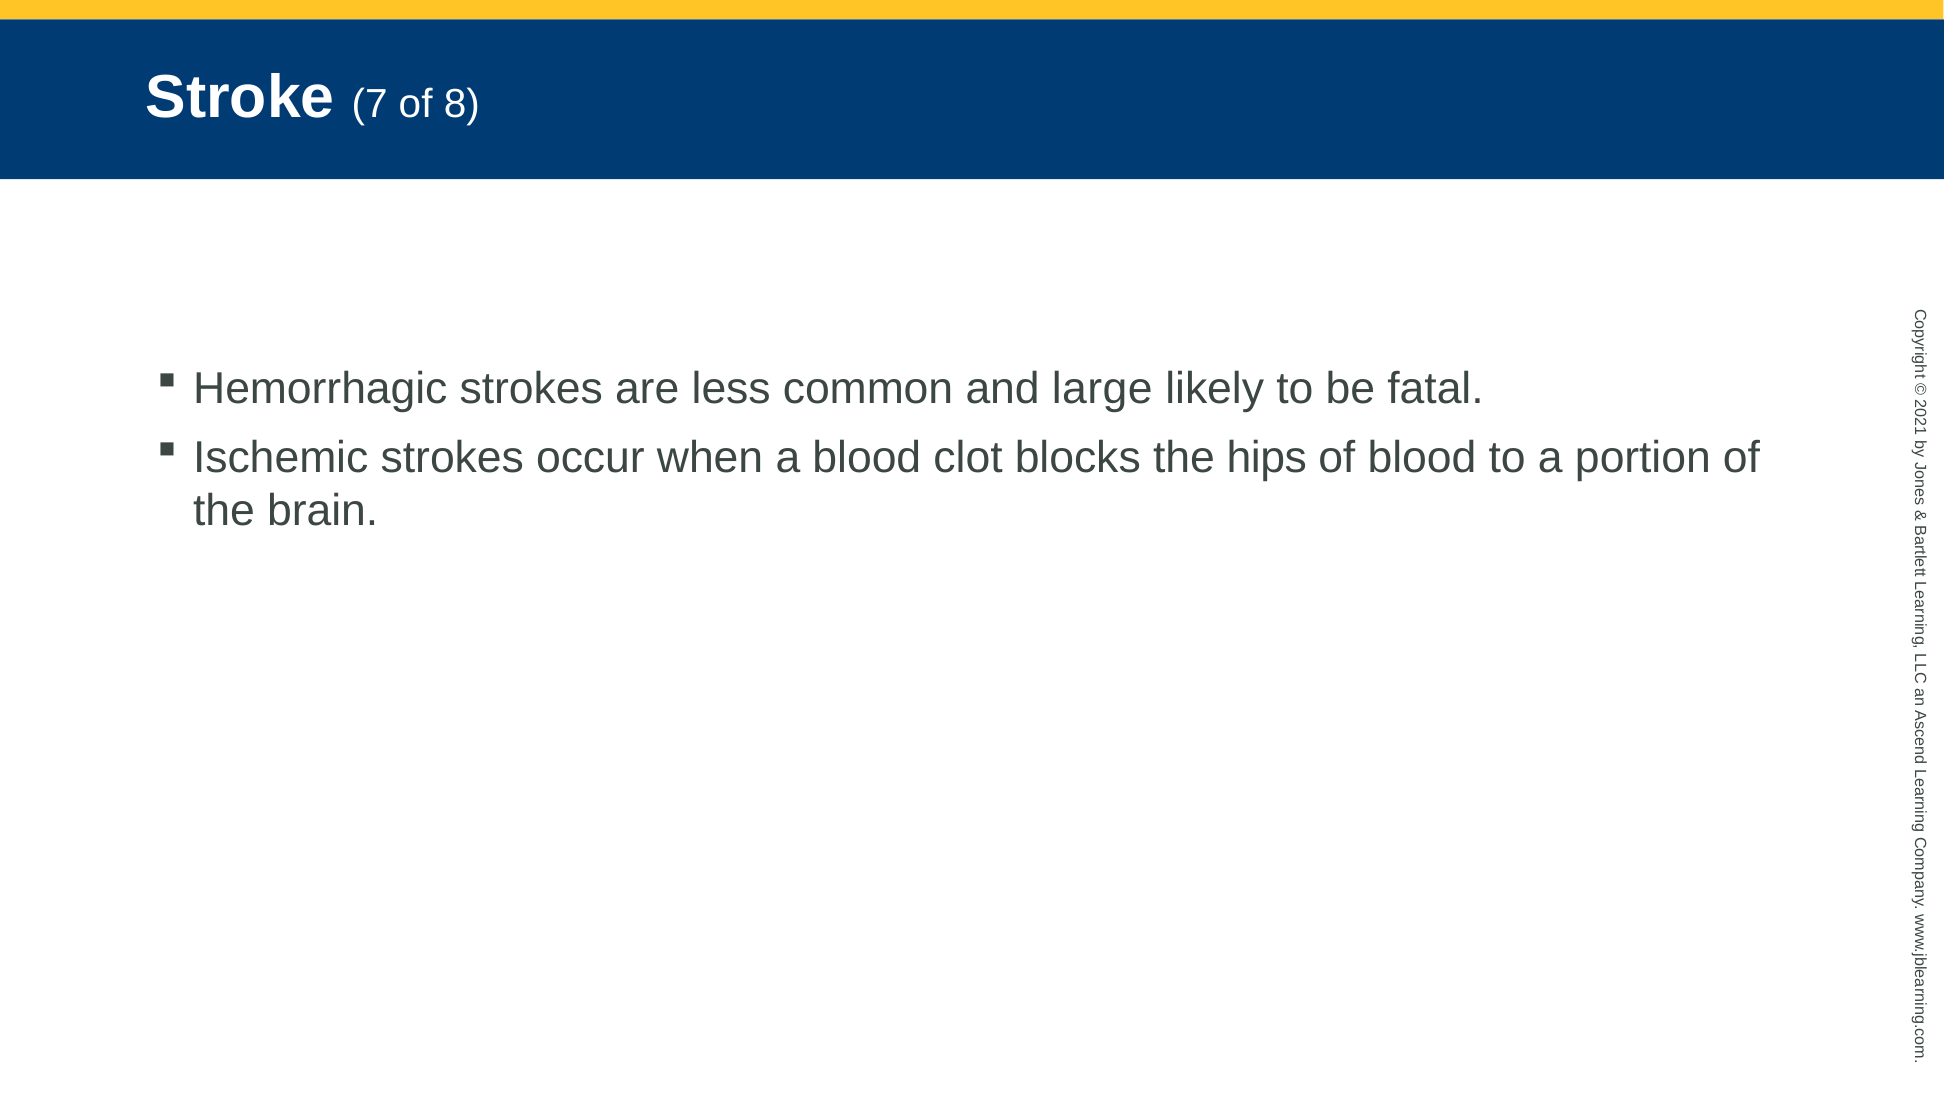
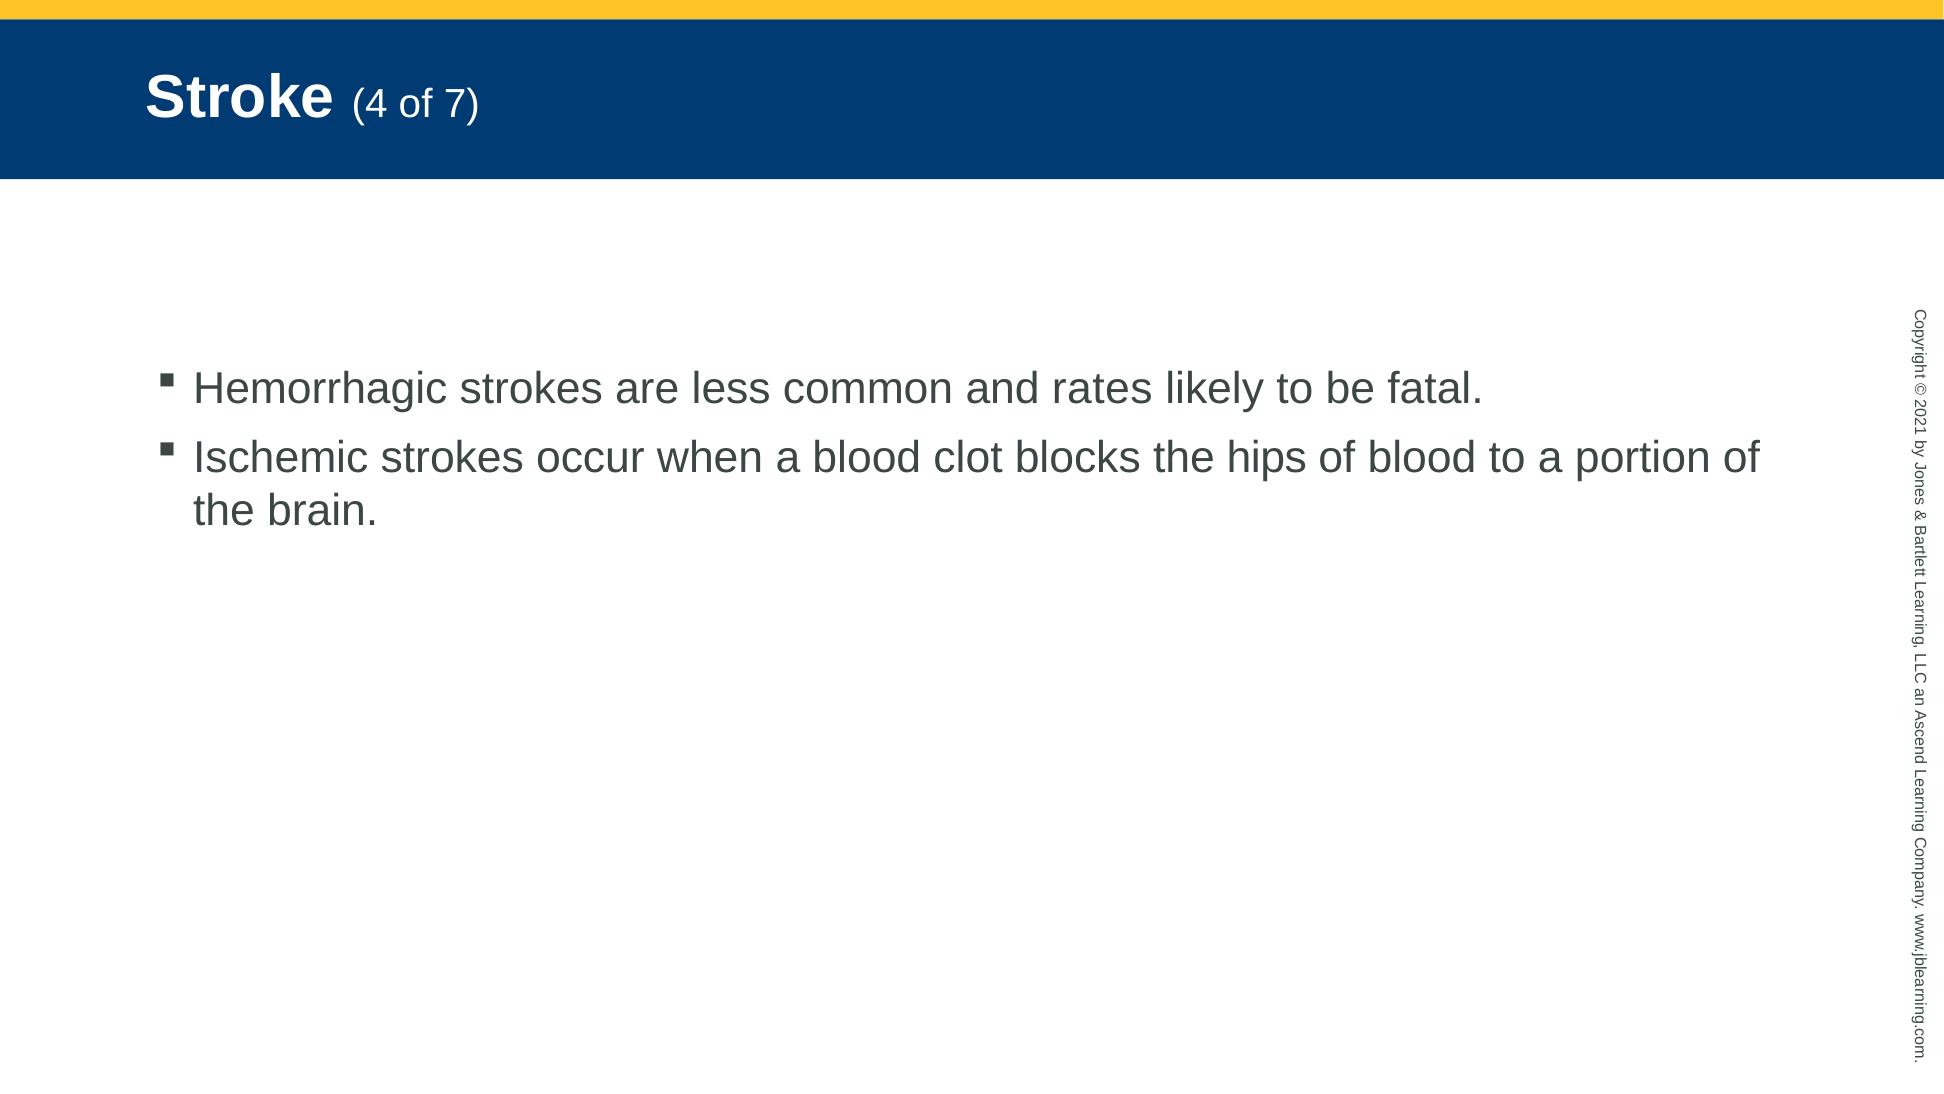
7: 7 -> 4 (370, 104)
8: 8 -> 7 (462, 104)
large: large -> rates (1102, 388)
